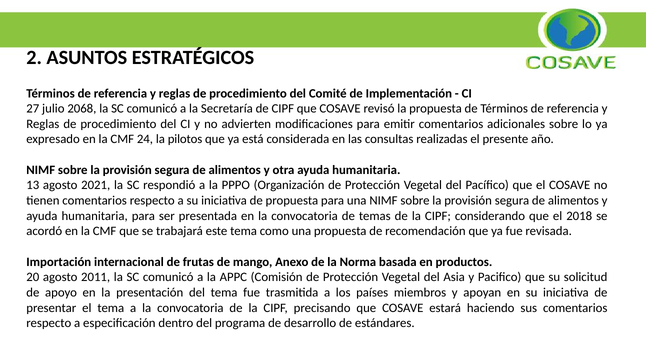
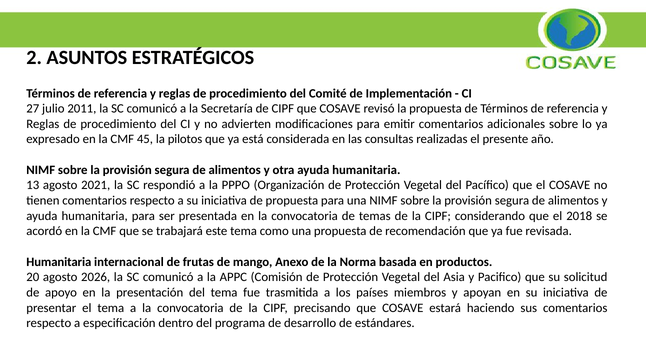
2068: 2068 -> 2011 (82, 109)
24: 24 -> 45 (145, 139)
Importación: Importación -> Humanitaria (59, 262)
2011: 2011 -> 2026 (96, 277)
